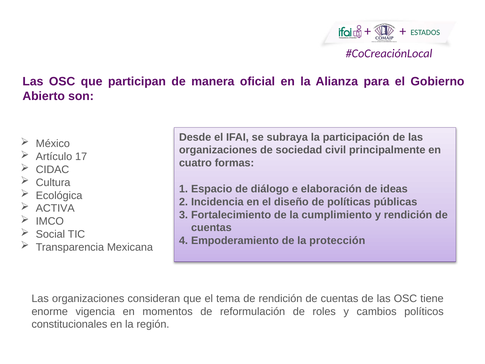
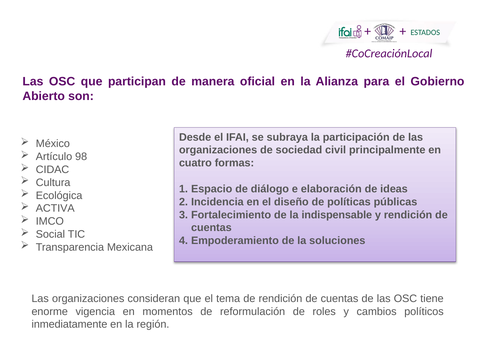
17: 17 -> 98 (81, 157)
cumplimiento: cumplimiento -> indispensable (337, 215)
protección: protección -> soluciones (337, 240)
constitucionales: constitucionales -> inmediatamente (69, 324)
